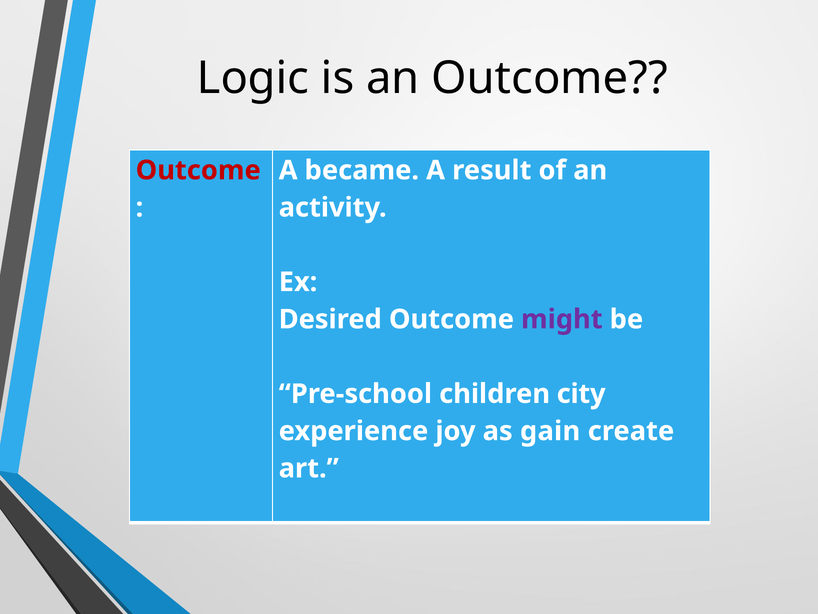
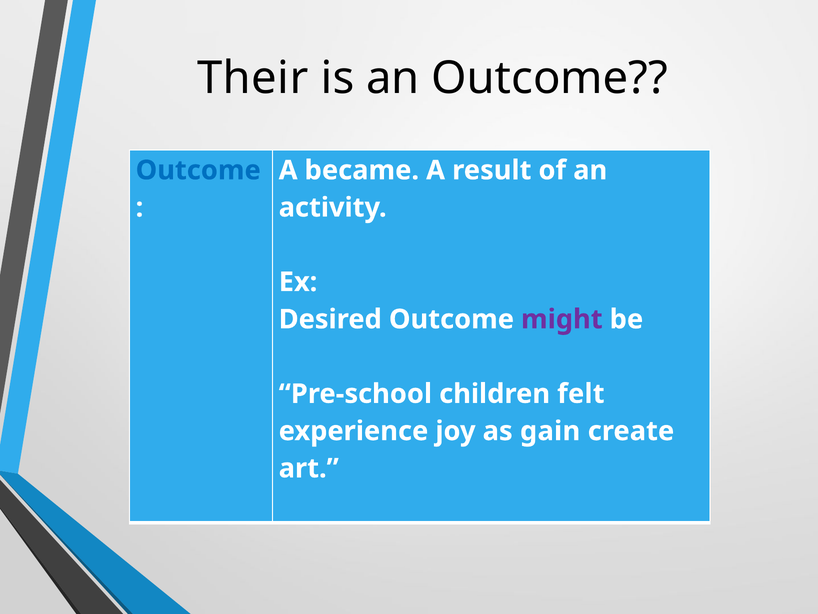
Logic: Logic -> Their (253, 78)
Outcome colour: red -> blue (198, 170)
city: city -> felt (581, 394)
